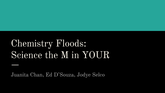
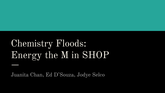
Science: Science -> Energy (27, 55)
YOUR: YOUR -> SHOP (96, 55)
